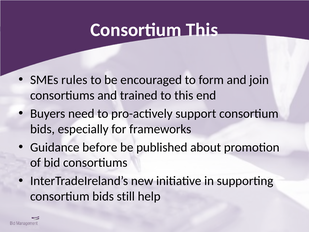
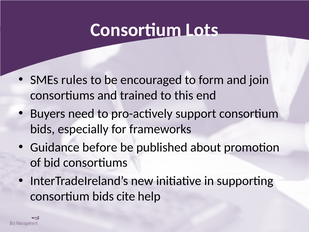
Consortium This: This -> Lots (202, 30)
still: still -> cite (126, 196)
